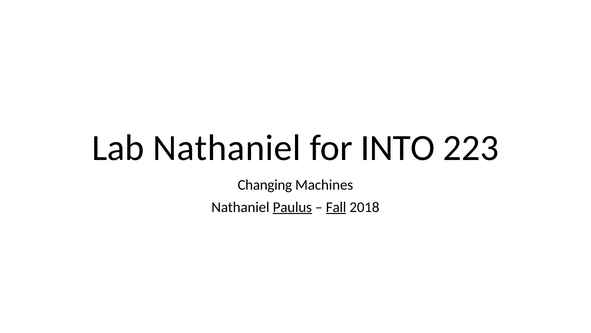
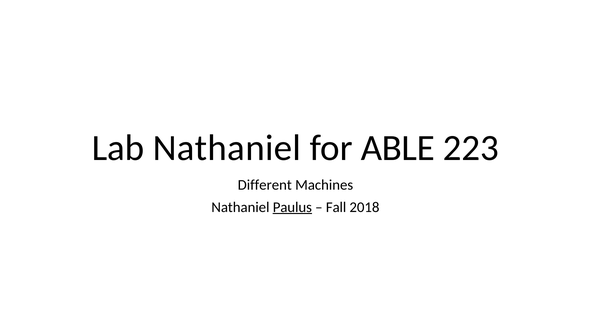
INTO: INTO -> ABLE (398, 148)
Changing: Changing -> Different (265, 185)
Fall underline: present -> none (336, 207)
